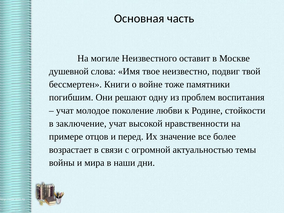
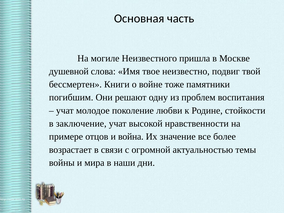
оставит: оставит -> пришла (195, 58)
перед: перед -> война (131, 137)
